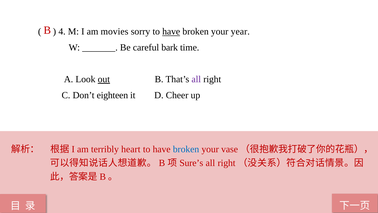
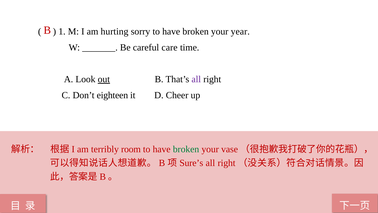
4: 4 -> 1 (62, 32)
movies: movies -> hurting (115, 32)
have underline: present -> none (171, 32)
bark: bark -> care (170, 47)
heart: heart -> room (131, 149)
broken colour: blue -> green (186, 149)
